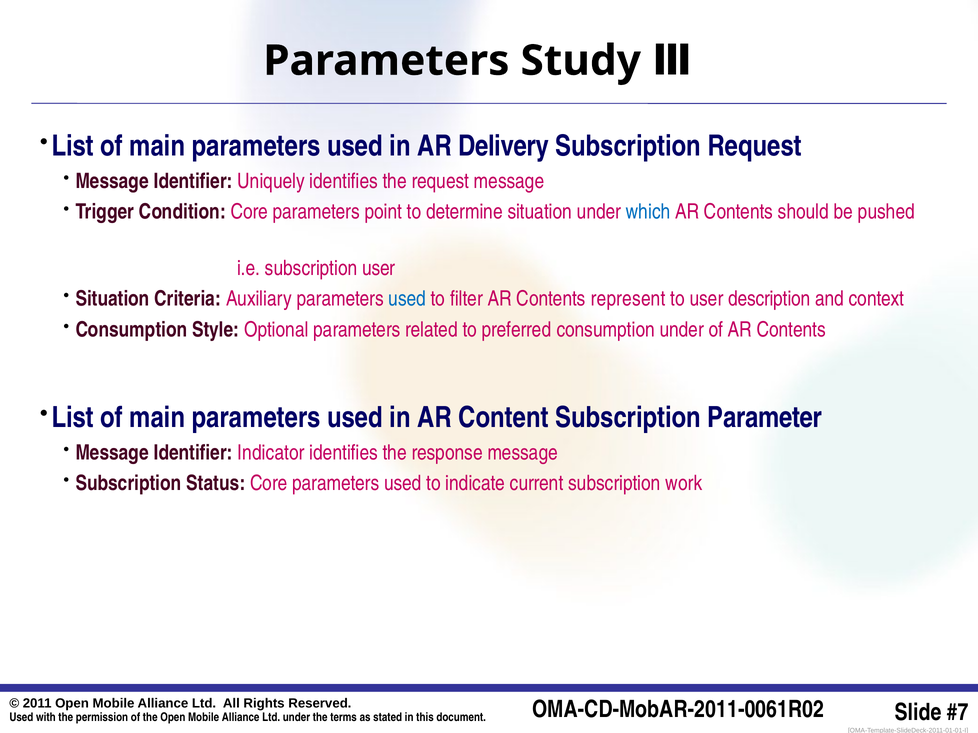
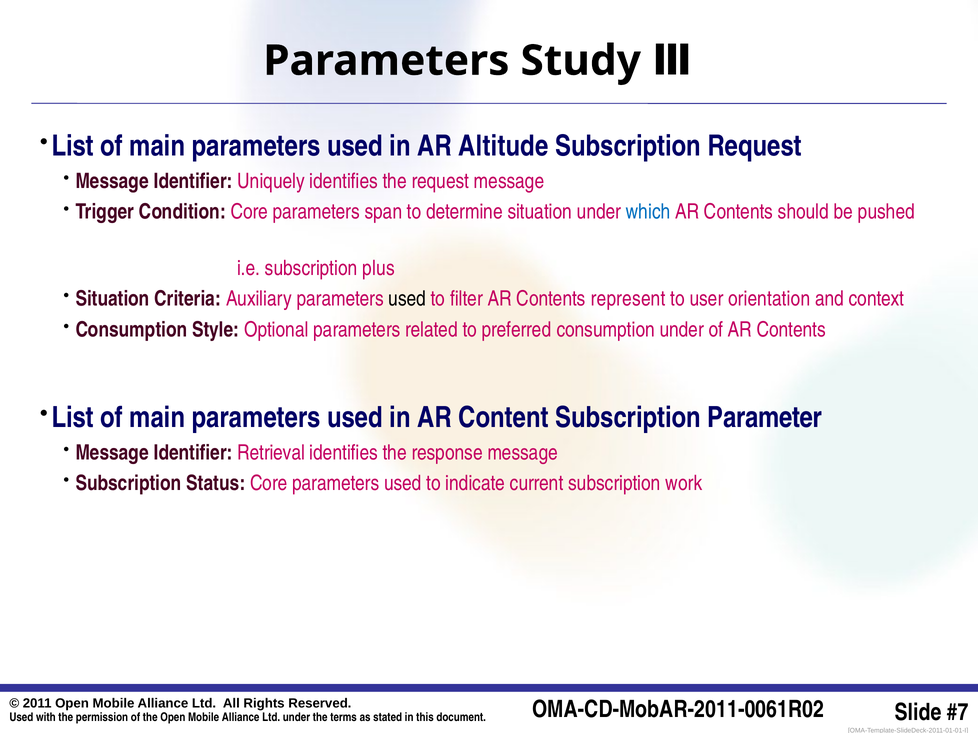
Delivery: Delivery -> Altitude (503, 146)
point: point -> span (383, 212)
subscription user: user -> plus (378, 268)
used colour: blue -> black (407, 299)
description: description -> orientation (769, 299)
Indicator: Indicator -> Retrieval (271, 453)
